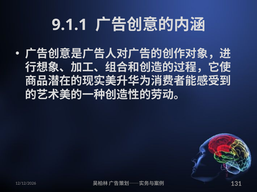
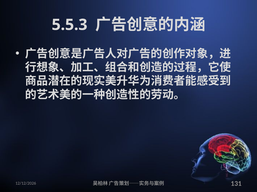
9.1.1: 9.1.1 -> 5.5.3 (70, 25)
